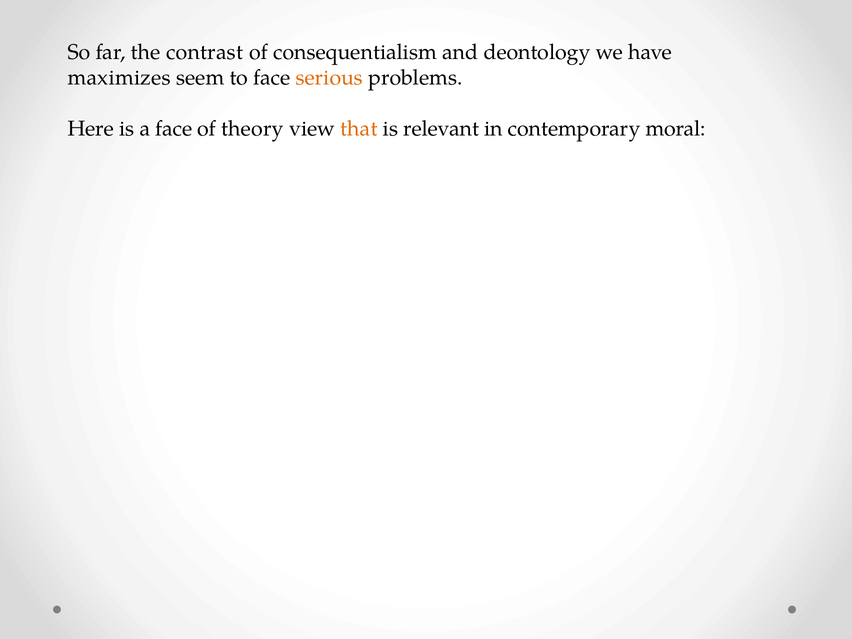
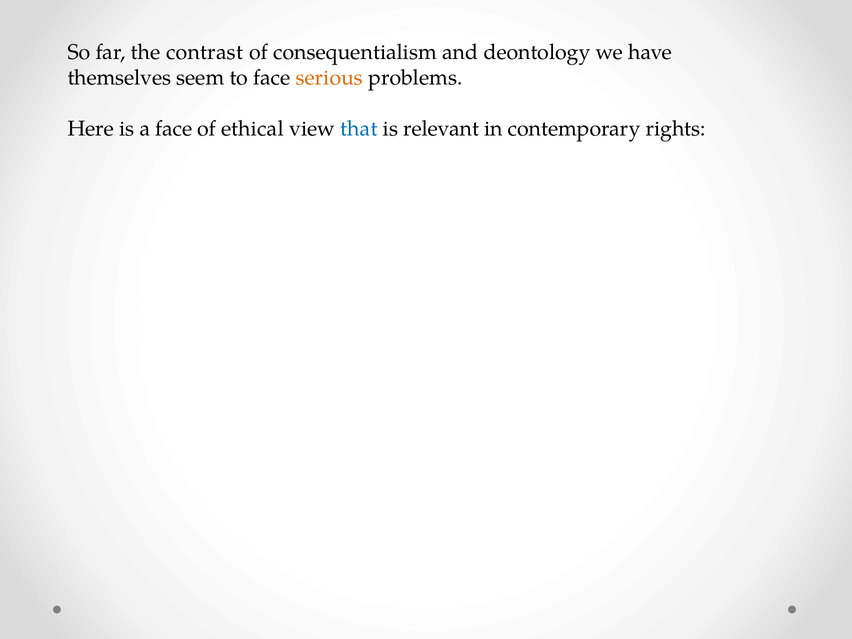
maximizes: maximizes -> themselves (119, 78)
theory: theory -> ethical (252, 129)
that colour: orange -> blue (359, 129)
moral: moral -> rights (676, 129)
